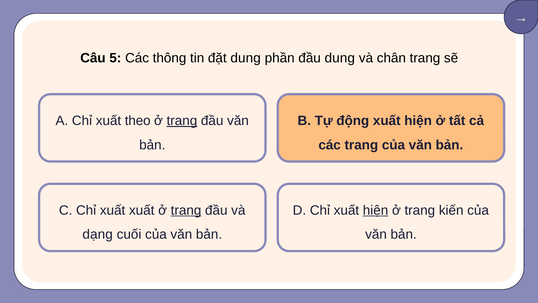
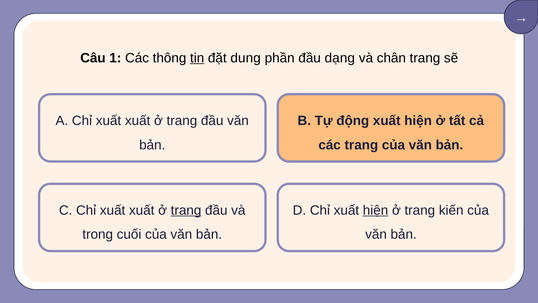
5: 5 -> 1 (115, 58)
tin underline: none -> present (197, 58)
đầu dung: dung -> dạng (340, 58)
A Chỉ xuất theo: theo -> xuất (138, 121)
trang underline: present -> none (182, 121)
dạng: dạng -> trong (98, 234)
